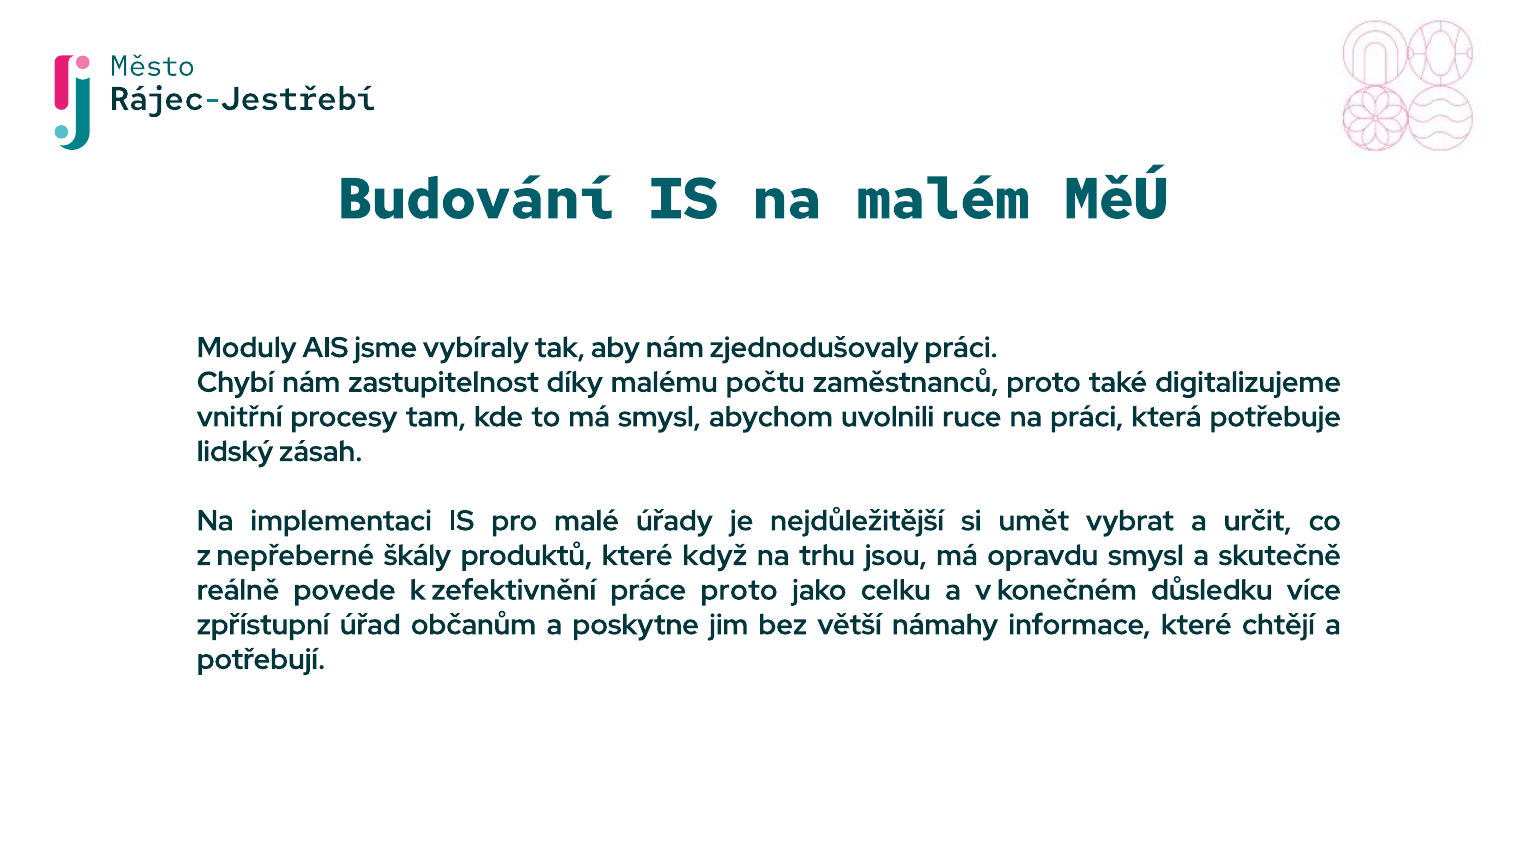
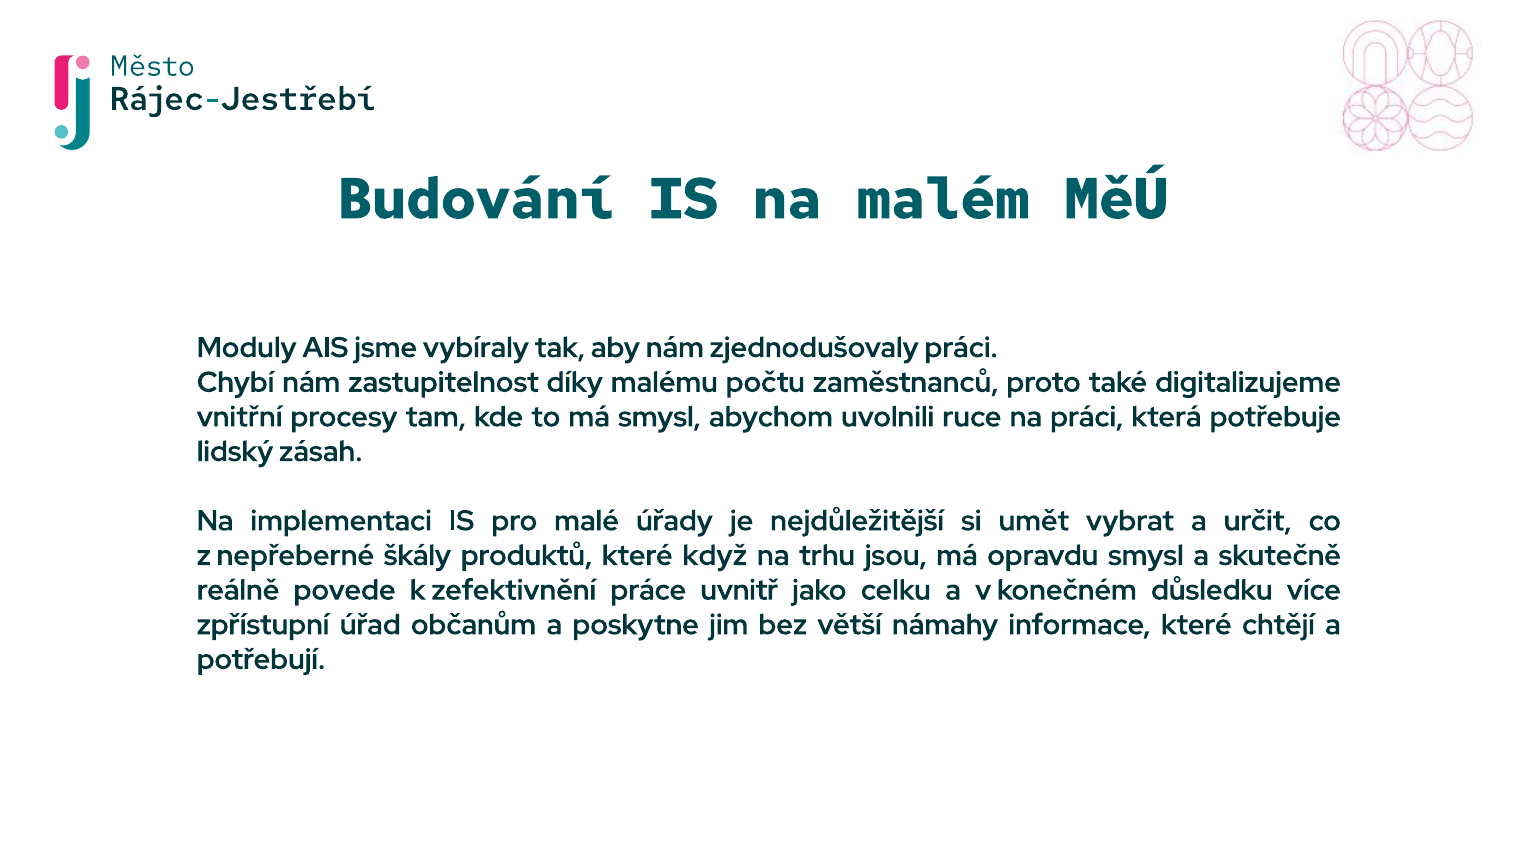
práce proto: proto -> uvnitř (739, 590)
